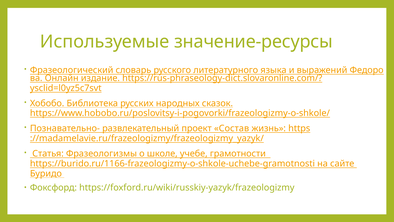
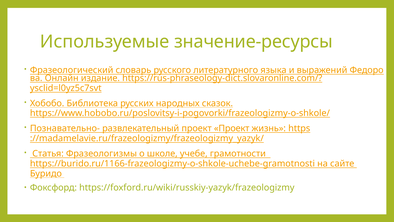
проект Состав: Состав -> Проект (232, 128)
